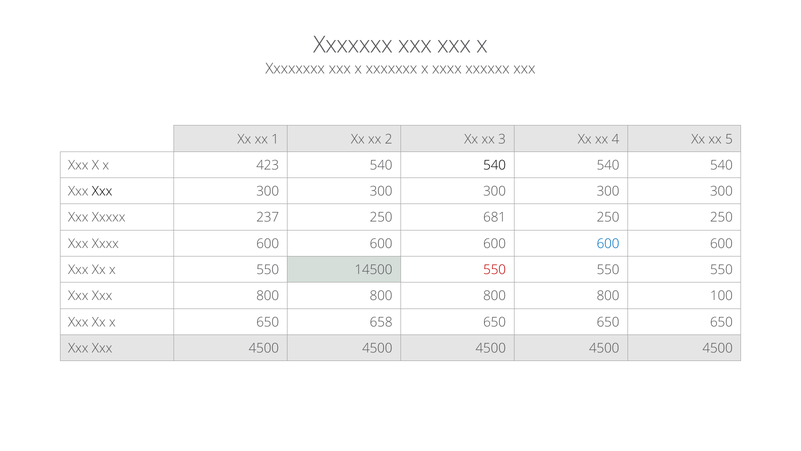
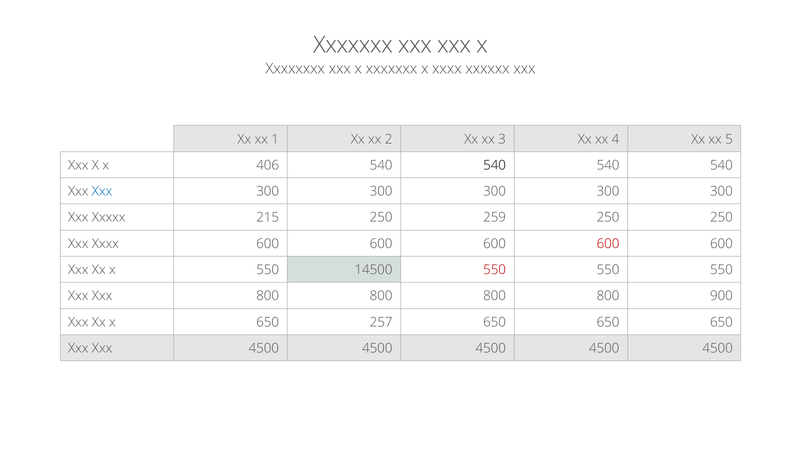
423: 423 -> 406 (268, 165)
Xxx colour: black -> blue (102, 191)
237: 237 -> 215 (268, 217)
681: 681 -> 259 (495, 217)
600 colour: blue -> red (608, 244)
100: 100 -> 900 (721, 296)
658: 658 -> 257 (381, 322)
